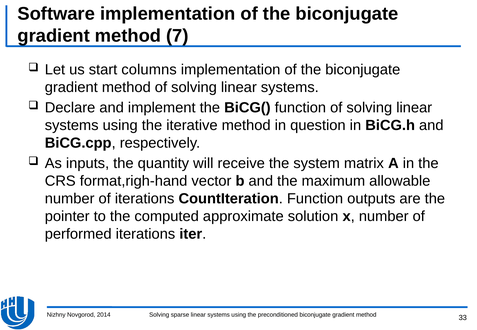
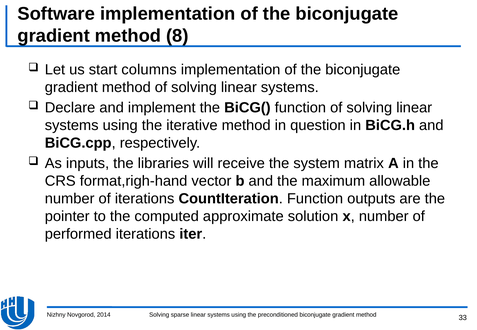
7: 7 -> 8 (177, 36)
quantity: quantity -> libraries (163, 164)
